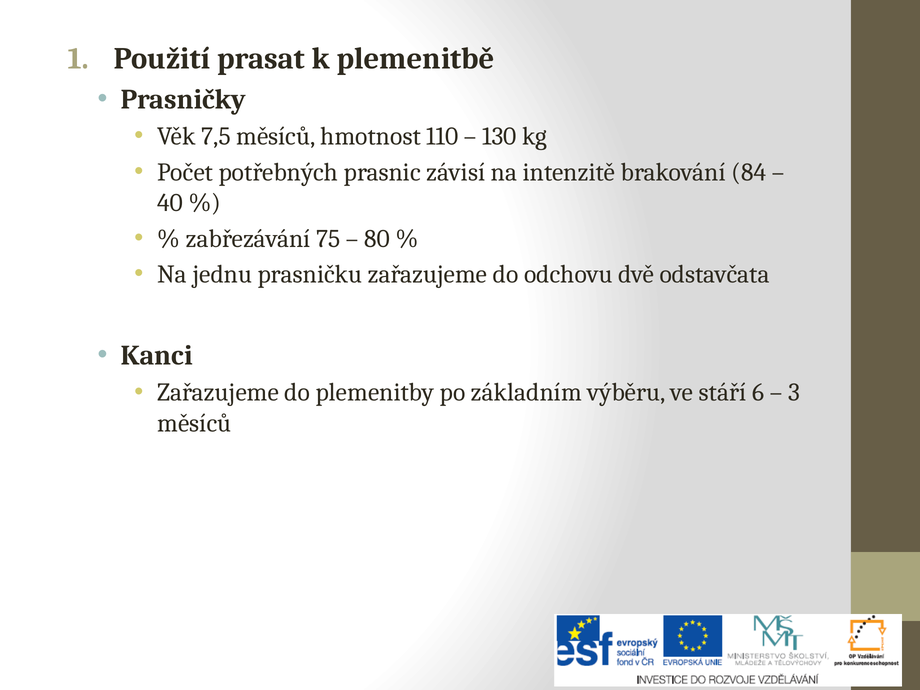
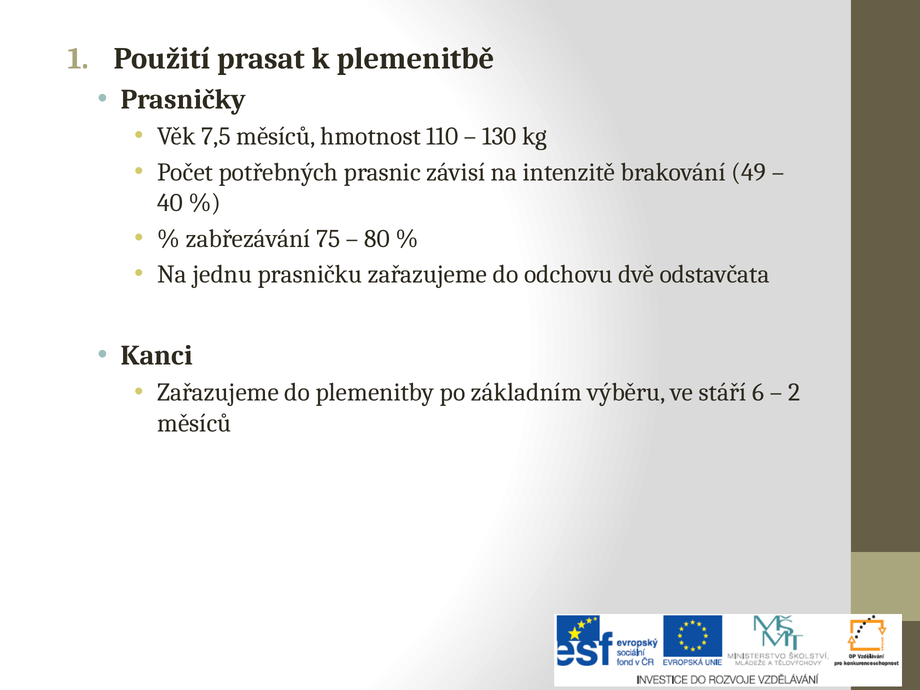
84: 84 -> 49 (749, 172)
3: 3 -> 2 (794, 393)
